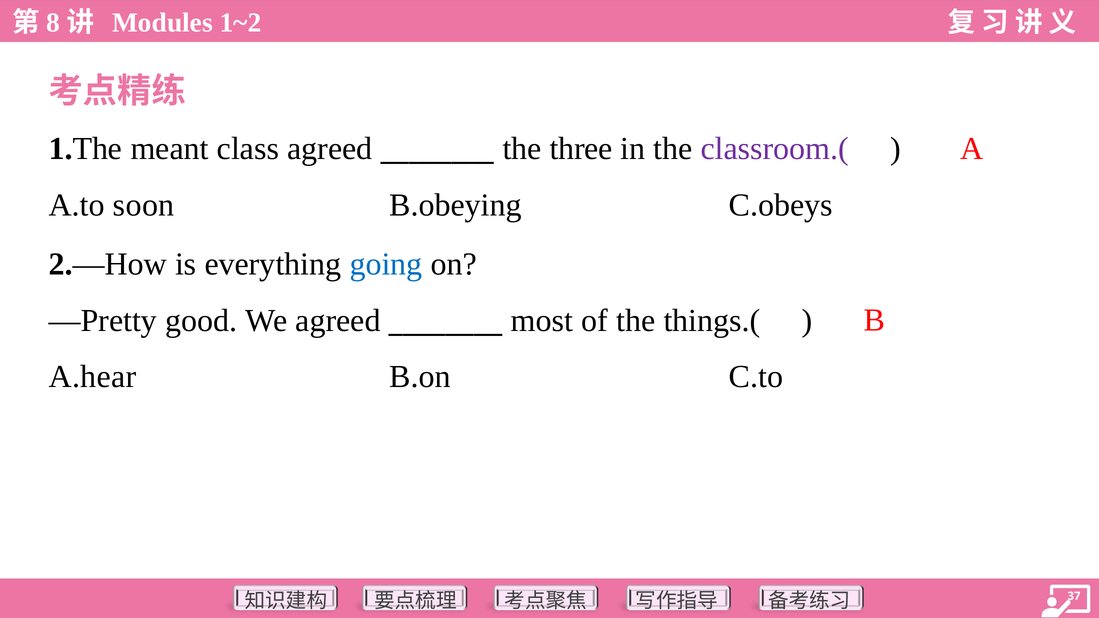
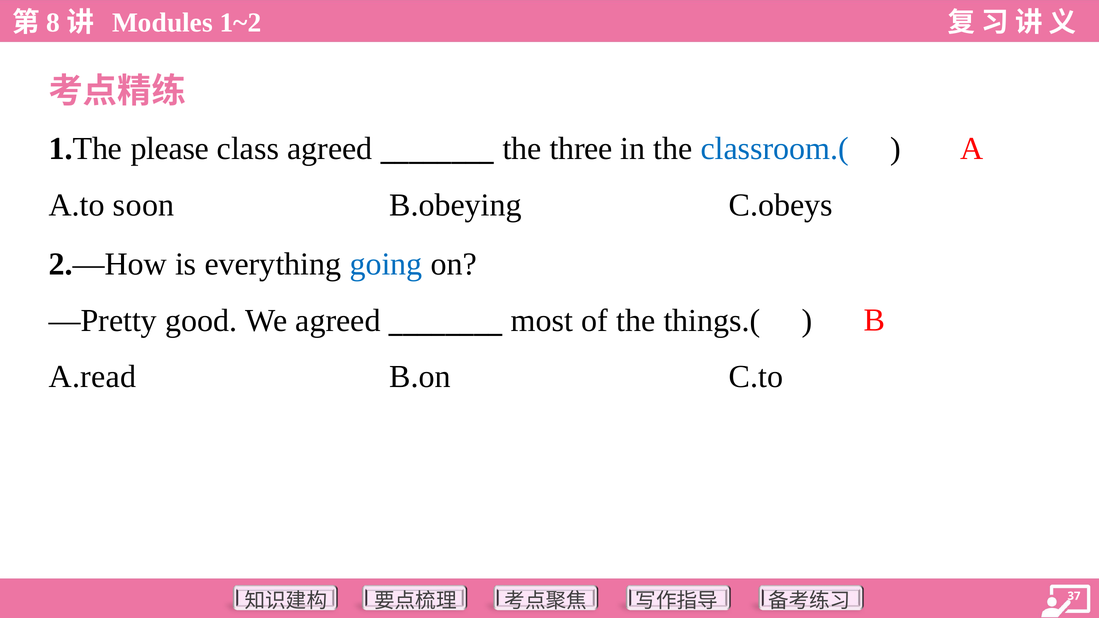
meant: meant -> please (170, 149)
classroom.( colour: purple -> blue (775, 149)
A.hear: A.hear -> A.read (92, 377)
